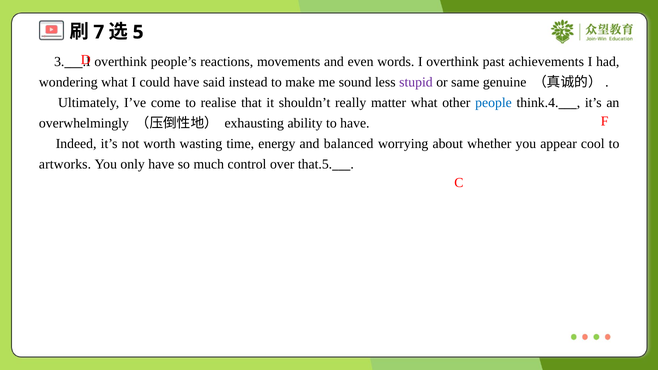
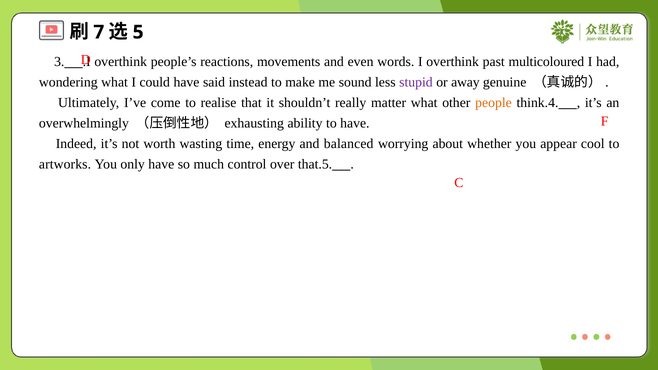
achievements: achievements -> multicoloured (546, 62)
same: same -> away (465, 82)
people colour: blue -> orange (493, 103)
